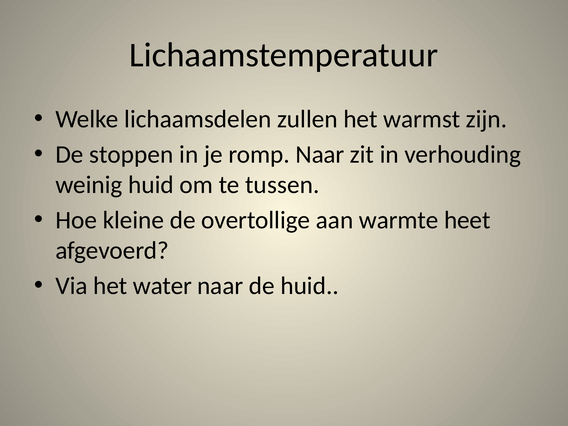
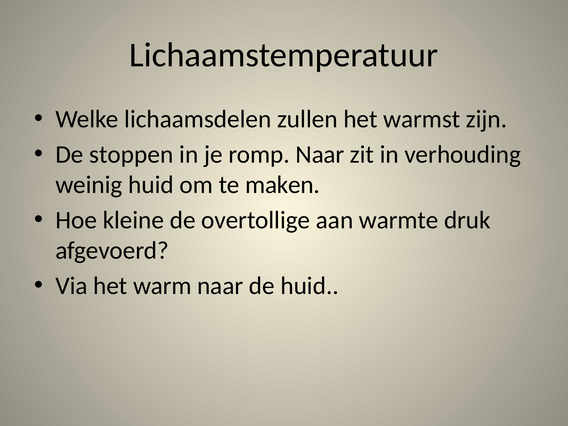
tussen: tussen -> maken (282, 185)
heet: heet -> druk (467, 220)
water: water -> warm (162, 286)
